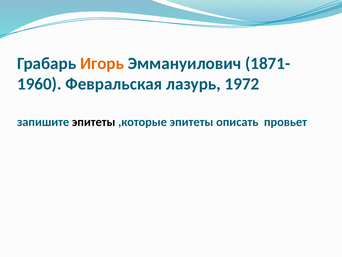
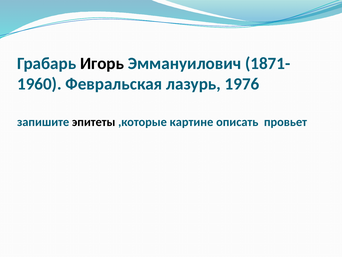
Игорь colour: orange -> black (102, 63)
1972: 1972 -> 1976 (242, 84)
,которые эпитеты: эпитеты -> картине (191, 122)
